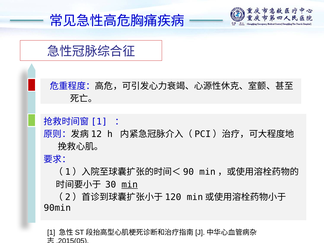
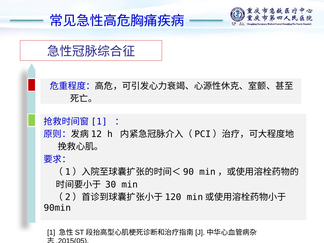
min underline: present -> none (130, 185)
